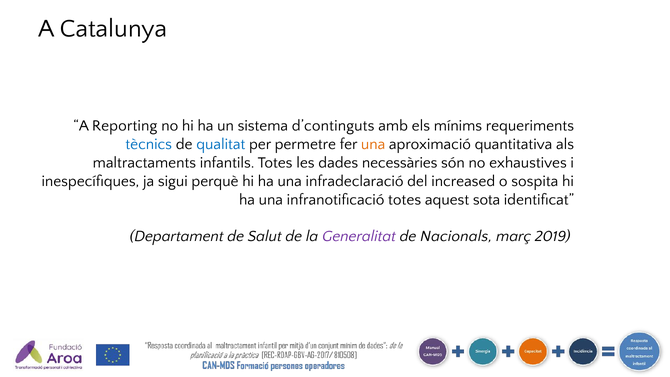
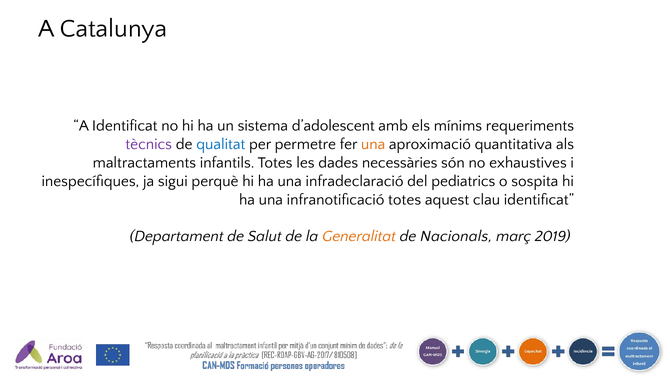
A Reporting: Reporting -> Identificat (125, 126)
d’continguts: d’continguts -> d’adolescent (333, 126)
tècnics colour: blue -> purple (149, 144)
increased: increased -> pediatrics (463, 181)
sota: sota -> clau (487, 199)
Generalitat colour: purple -> orange (359, 236)
